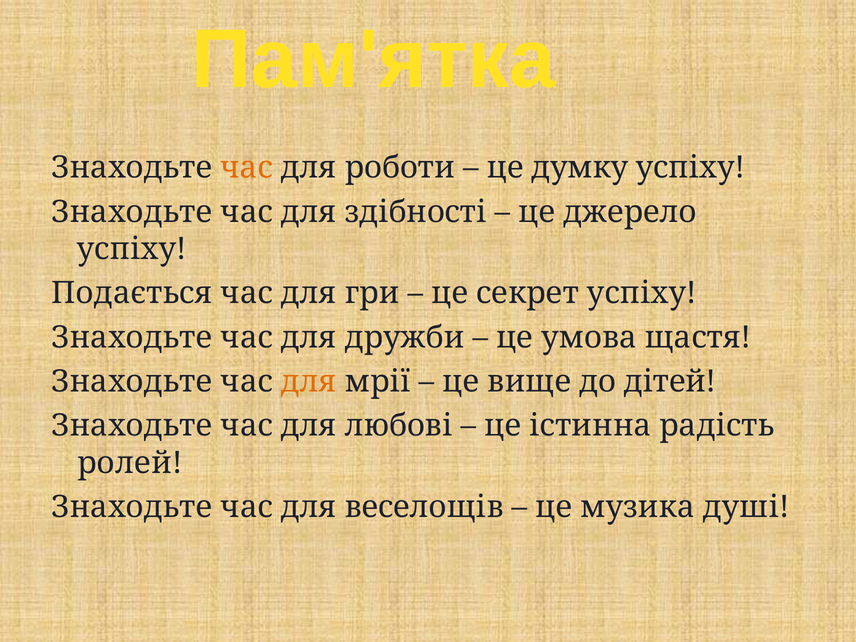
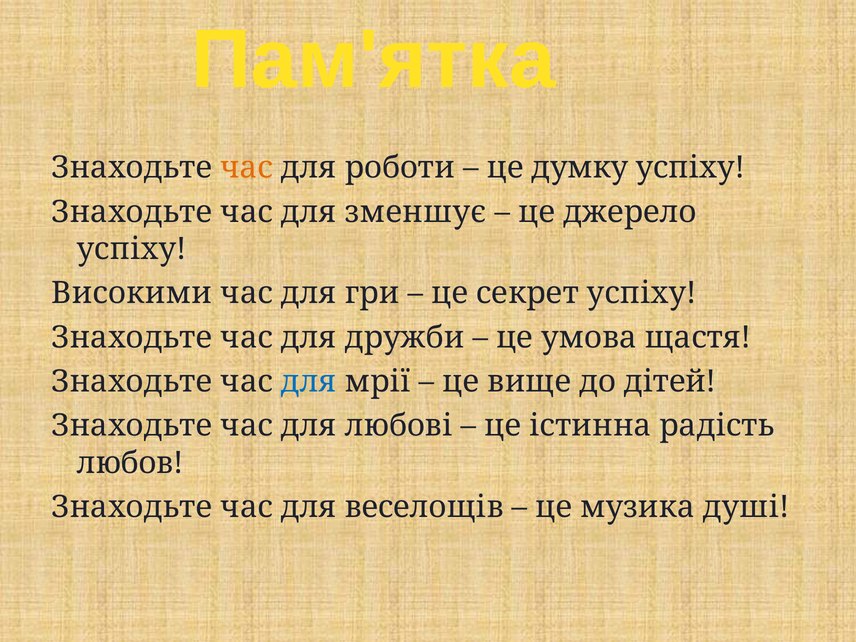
здібності: здібності -> зменшує (415, 212)
Подається: Подається -> Високими (132, 293)
для colour: orange -> blue (309, 382)
ролей: ролей -> любов (130, 463)
